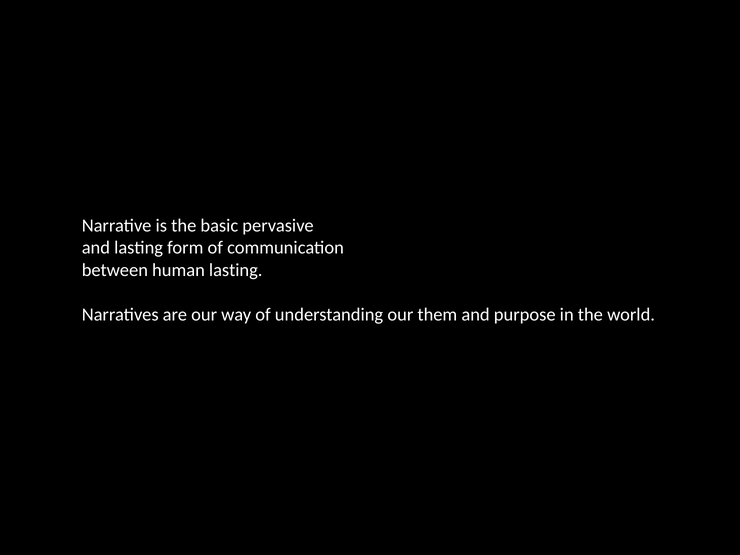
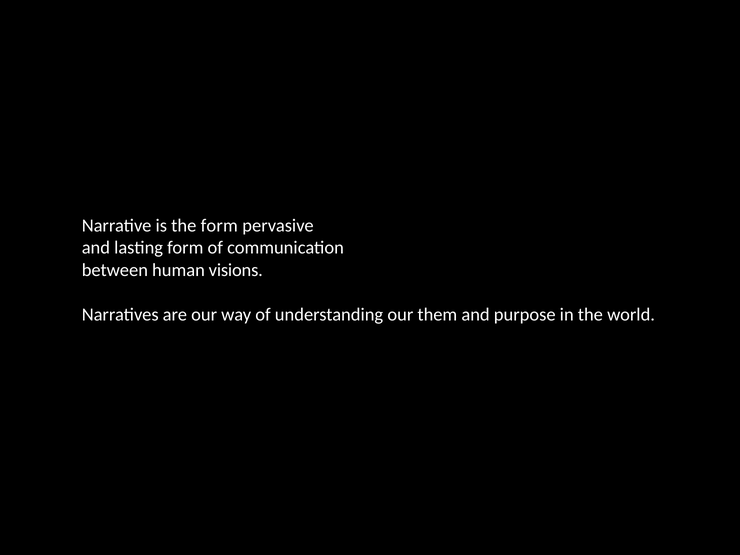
the basic: basic -> form (219, 226)
human lasting: lasting -> visions (236, 270)
